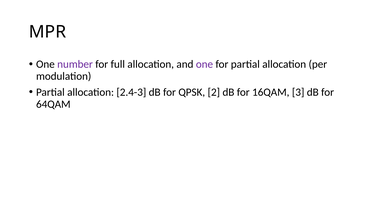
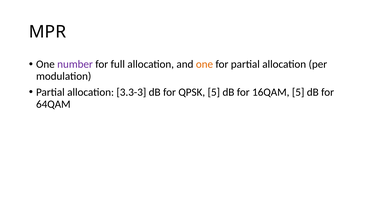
one colour: purple -> orange (204, 64)
2.4-3: 2.4-3 -> 3.3-3 (131, 92)
QPSK 2: 2 -> 5 (214, 92)
16QAM 3: 3 -> 5 (298, 92)
